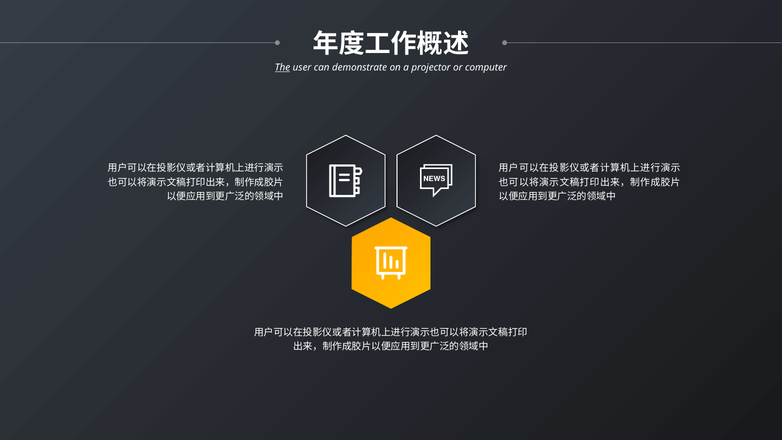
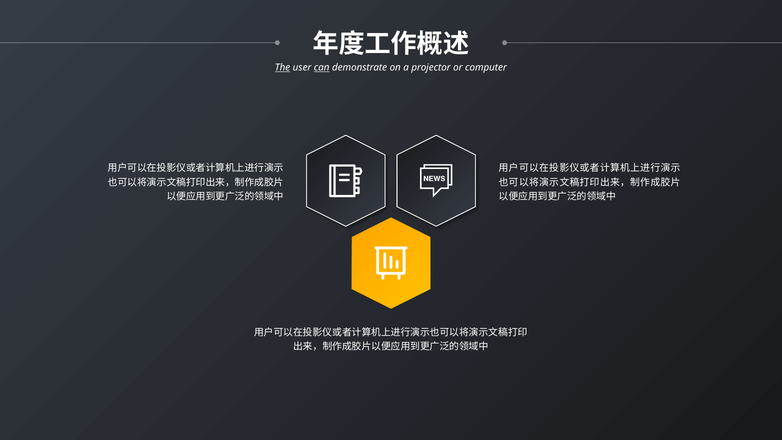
can underline: none -> present (322, 67)
